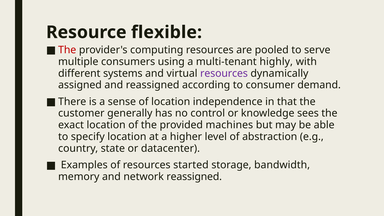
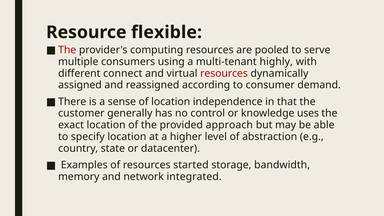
systems: systems -> connect (123, 73)
resources colour: purple -> red (224, 73)
sees: sees -> uses (308, 113)
machines: machines -> approach (229, 125)
network reassigned: reassigned -> integrated (194, 177)
